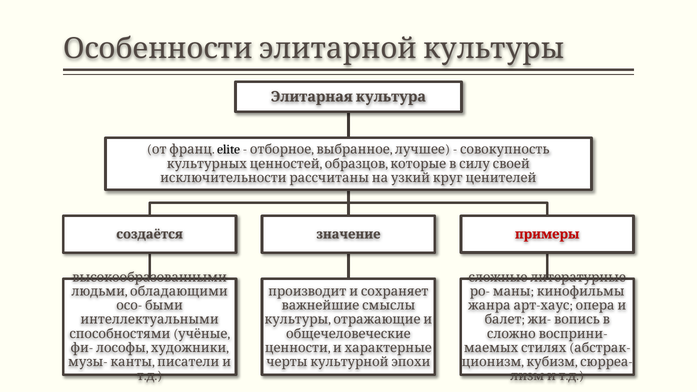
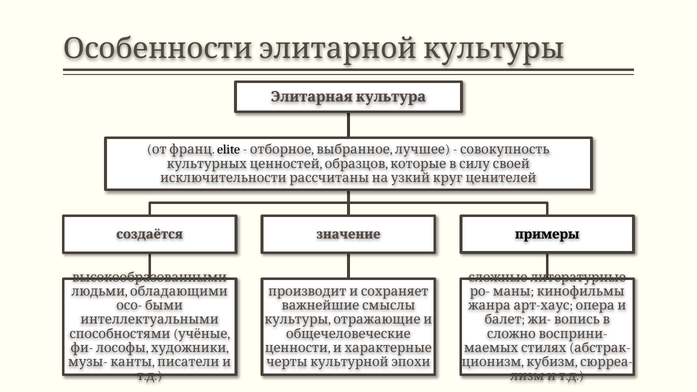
примеры colour: red -> black (547, 234)
